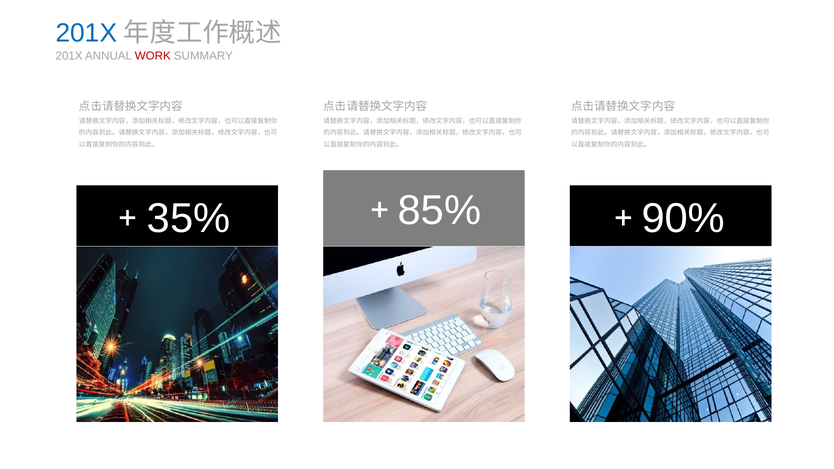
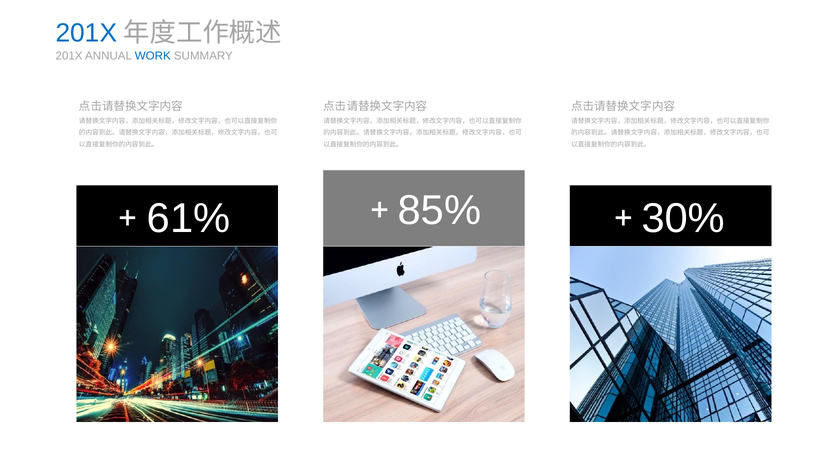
WORK colour: red -> blue (153, 56)
35%: 35% -> 61% (189, 219)
90%: 90% -> 30% (683, 219)
